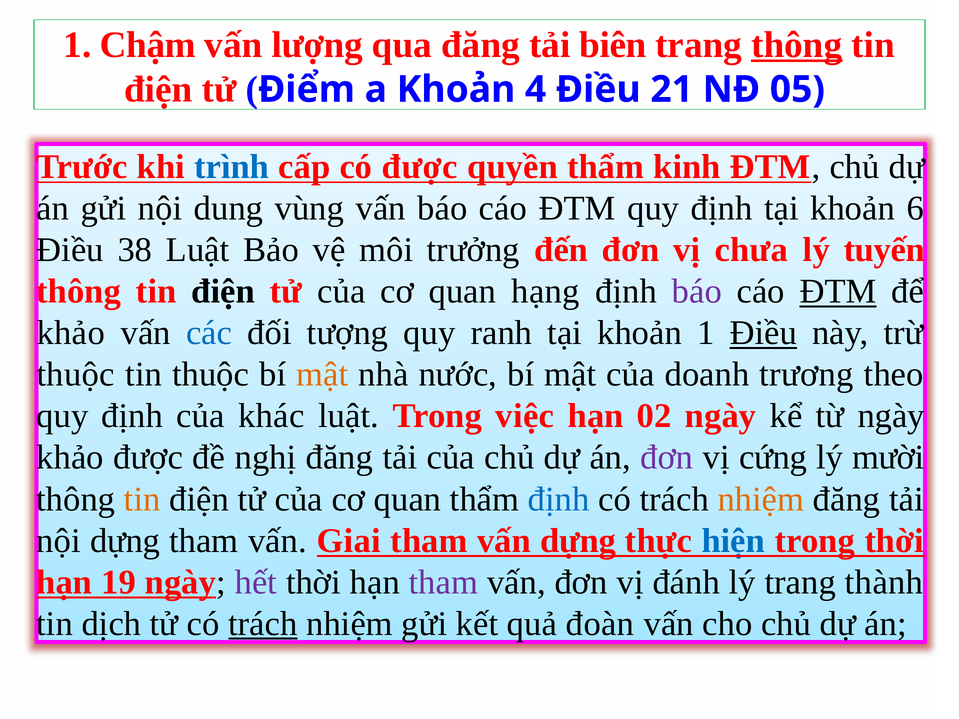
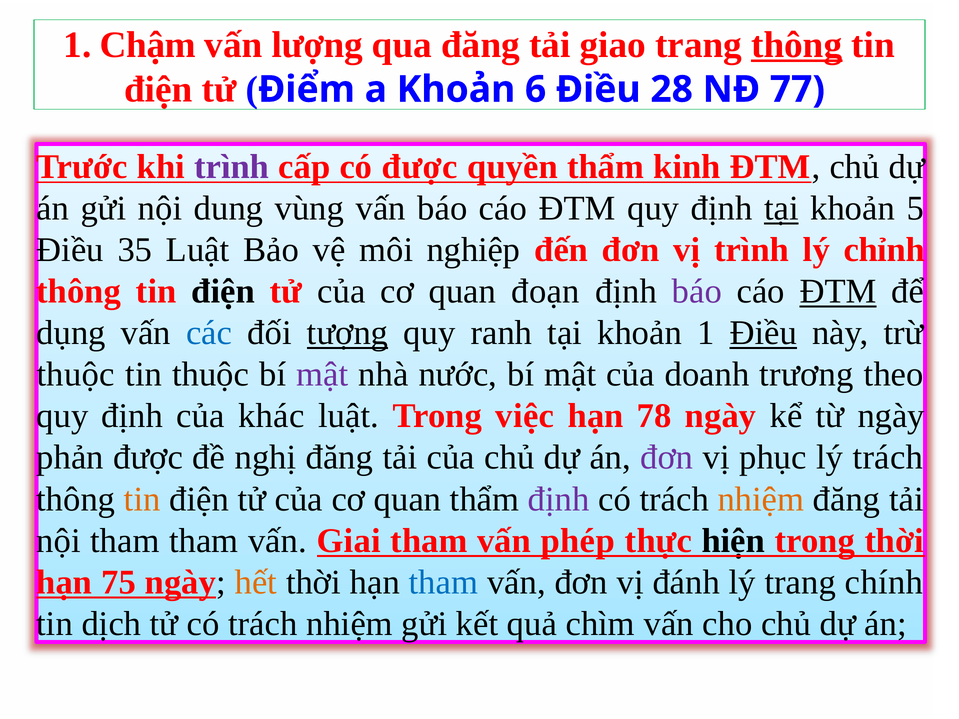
biên: biên -> giao (613, 45)
4: 4 -> 6 (536, 90)
21: 21 -> 28 (672, 90)
05: 05 -> 77 (797, 90)
trình colour: blue -> purple (232, 167)
tại underline: none -> present (781, 209)
6: 6 -> 5 (915, 209)
38: 38 -> 35 (135, 250)
trưởng: trưởng -> nghiệp (473, 250)
vị chưa: chưa -> trình (752, 250)
tuyến: tuyến -> chỉnh (884, 250)
hạng: hạng -> đoạn (546, 292)
khảo: khảo -> dụng (71, 333)
tượng underline: none -> present (348, 333)
mật colour: orange -> purple (322, 375)
02: 02 -> 78 (654, 416)
khảo: khảo -> phản (70, 458)
cứng: cứng -> phục (773, 458)
lý mười: mười -> trách (888, 458)
định colour: blue -> purple (559, 499)
nội dựng: dựng -> tham (125, 541)
vấn dựng: dựng -> phép (578, 541)
hiện colour: blue -> black (733, 541)
19: 19 -> 75 (119, 582)
hết colour: purple -> orange (256, 582)
tham colour: purple -> blue (443, 582)
thành: thành -> chính (884, 582)
trách underline: present -> none (263, 624)
đoàn: đoàn -> chìm (600, 624)
